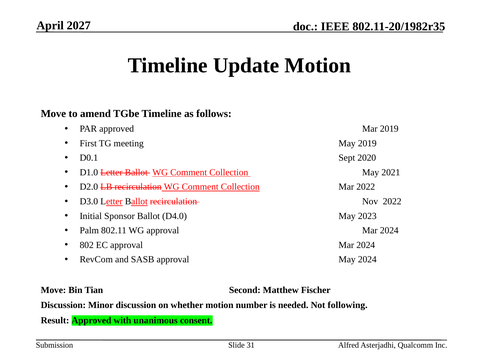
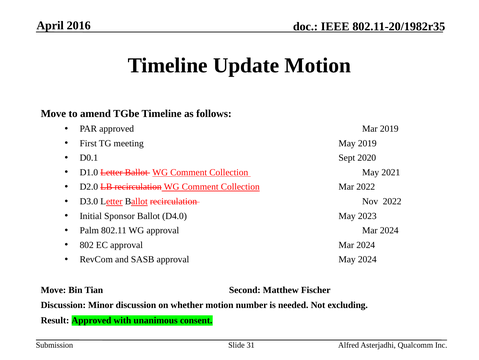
2027: 2027 -> 2016 (79, 25)
following: following -> excluding (348, 305)
